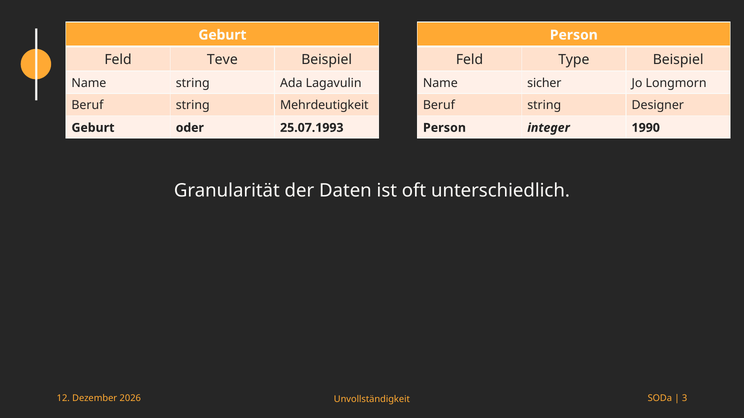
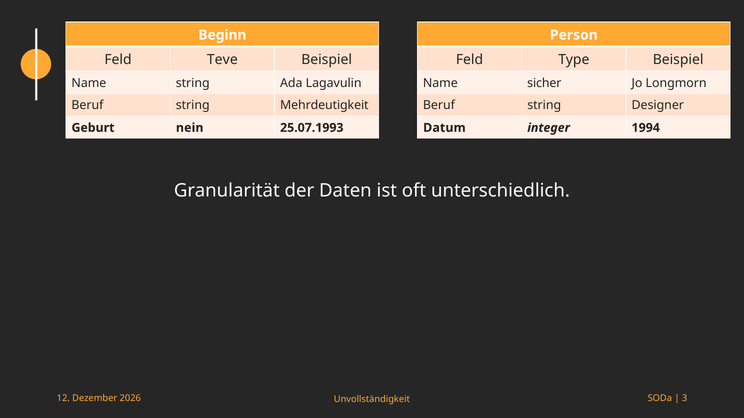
Geburt: Geburt -> Beginn (222, 35)
oder: oder -> nein (190, 128)
Person: Person -> Datum (444, 128)
1990: 1990 -> 1994 (646, 128)
